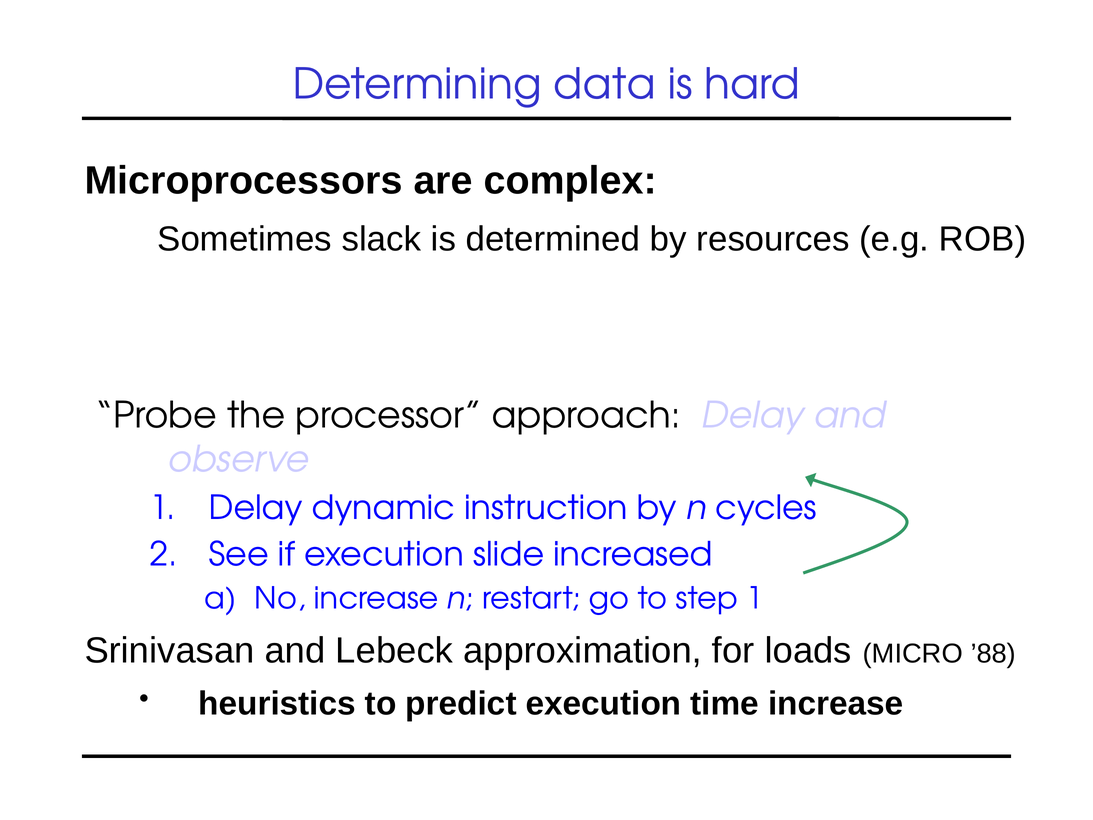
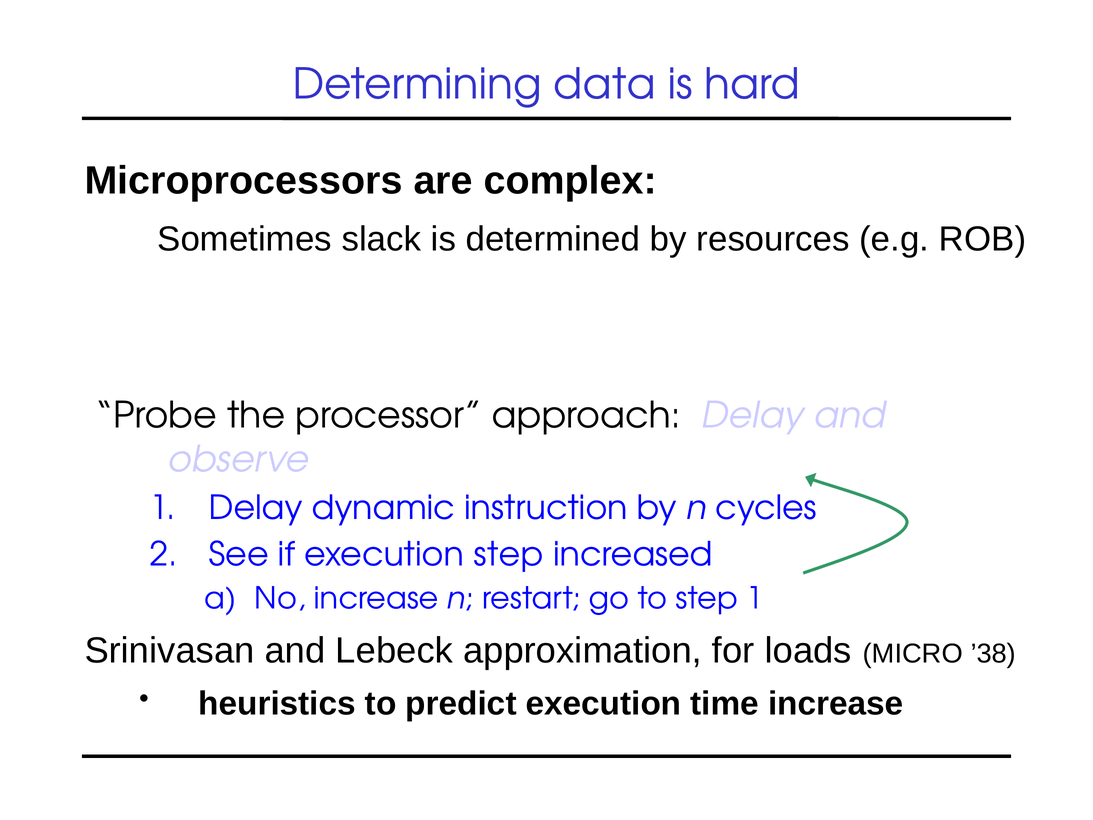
execution slide: slide -> step (509, 555)
’88: ’88 -> ’38 (993, 654)
